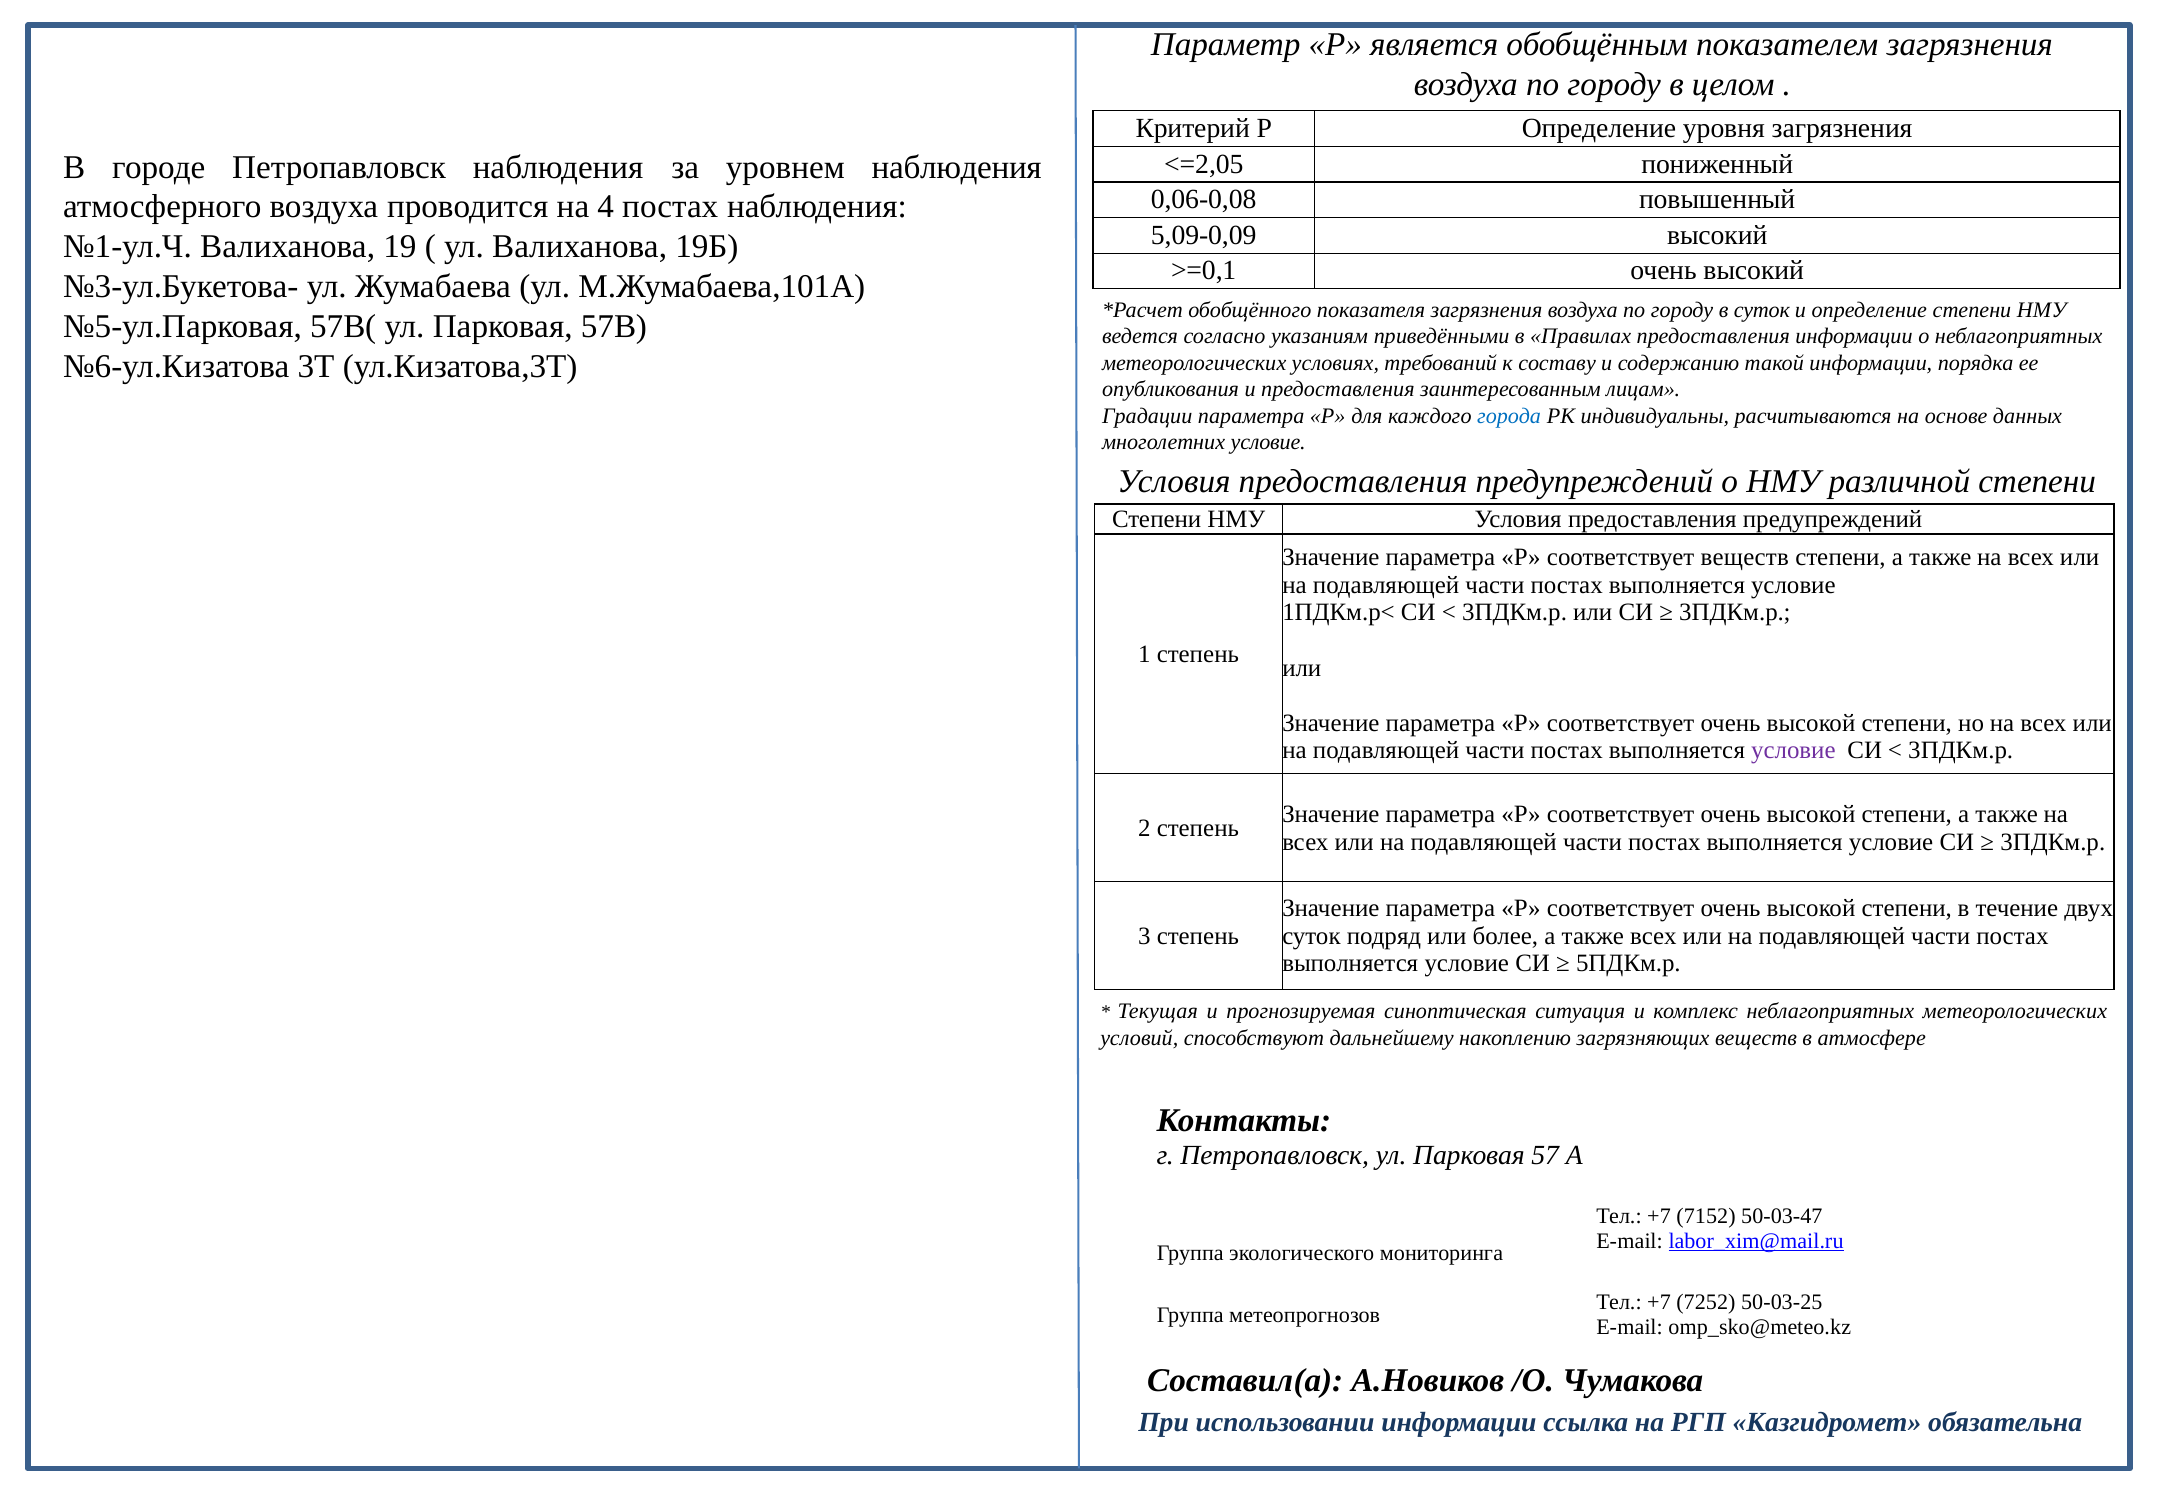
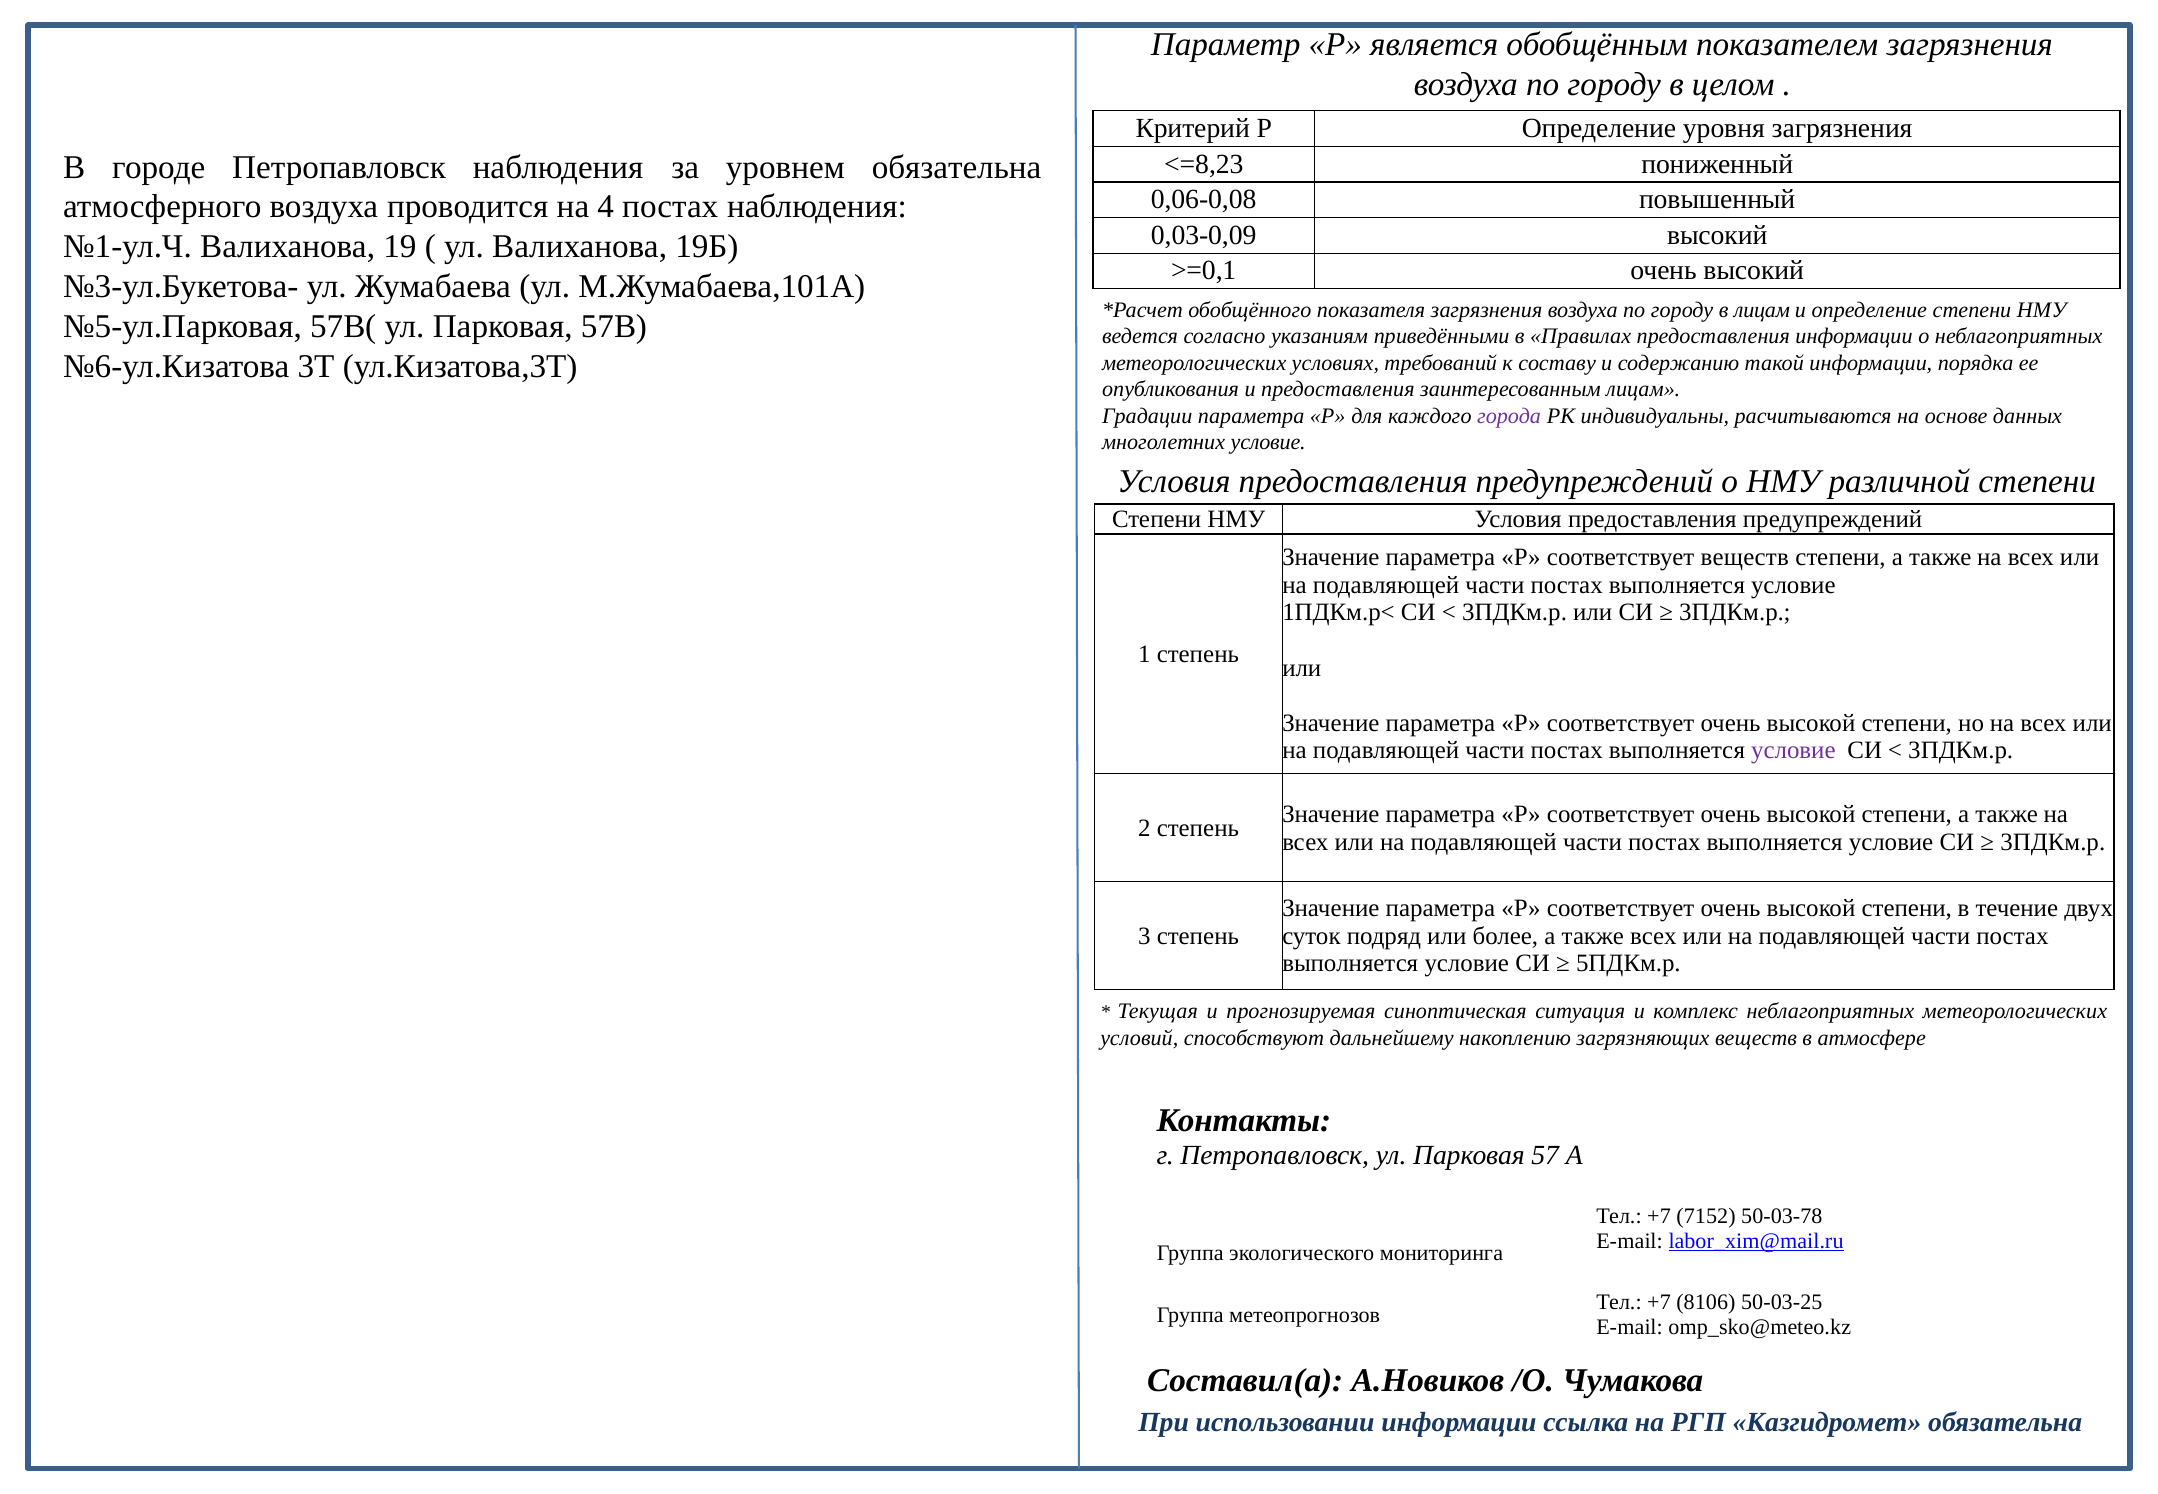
<=2,05: <=2,05 -> <=8,23 (1204, 164)
уровнем наблюдения: наблюдения -> обязательна (957, 167)
5,09-0,09: 5,09-0,09 -> 0,03-0,09 (1204, 235)
в суток: суток -> лицам (1762, 310)
города colour: blue -> purple (1509, 416)
50-03-47: 50-03-47 -> 50-03-78 (1782, 1216)
7252: 7252 -> 8106 (1706, 1303)
